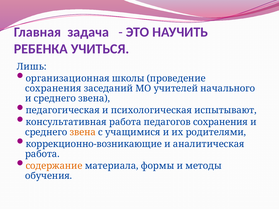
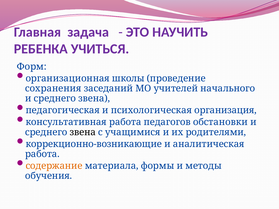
Лишь: Лишь -> Форм (32, 67)
испытывают: испытывают -> организация (226, 110)
педагогов сохранения: сохранения -> обстановки (220, 122)
звена colour: orange -> black (83, 132)
